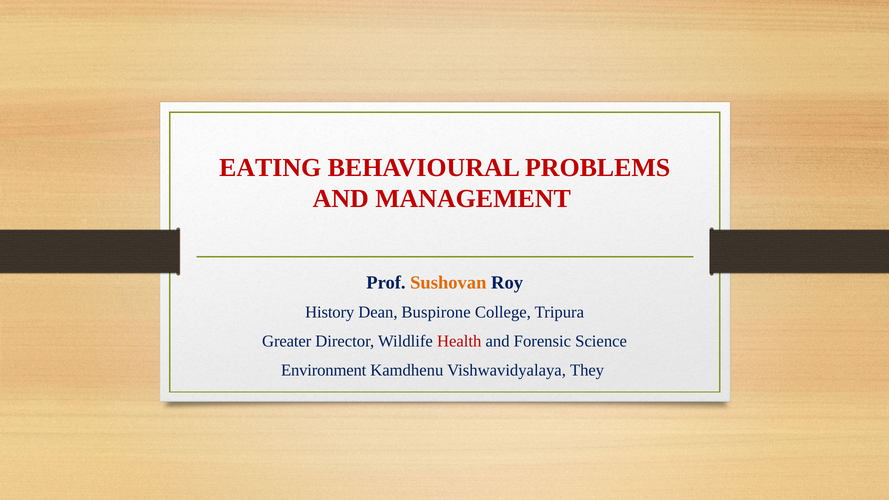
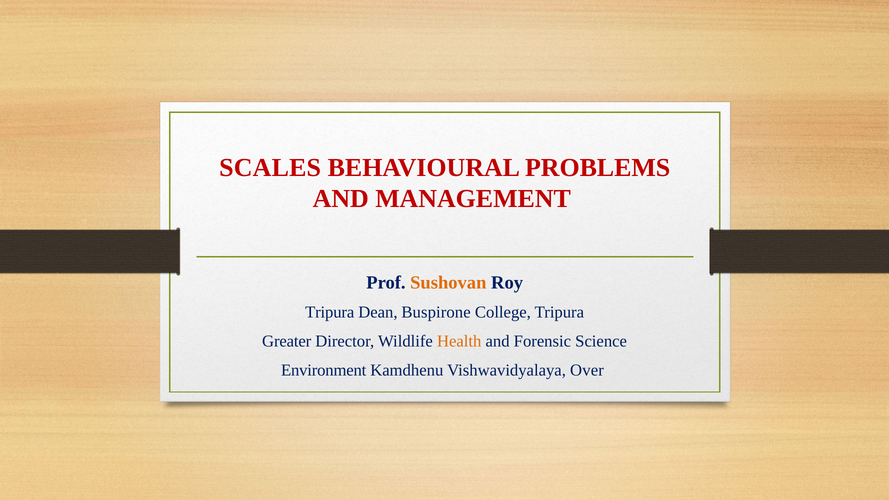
EATING: EATING -> SCALES (270, 168)
History: History -> Tripura (330, 312)
Health colour: red -> orange (459, 341)
They: They -> Over (587, 370)
